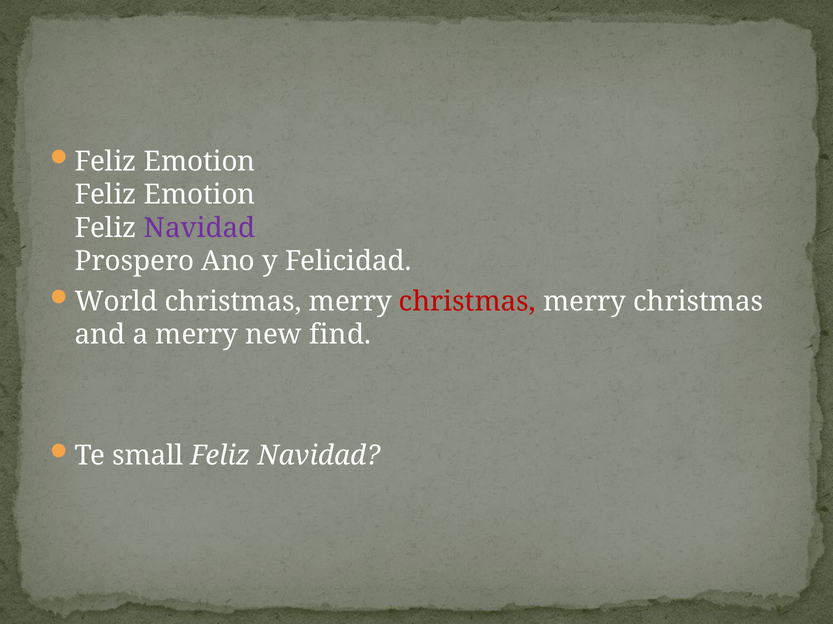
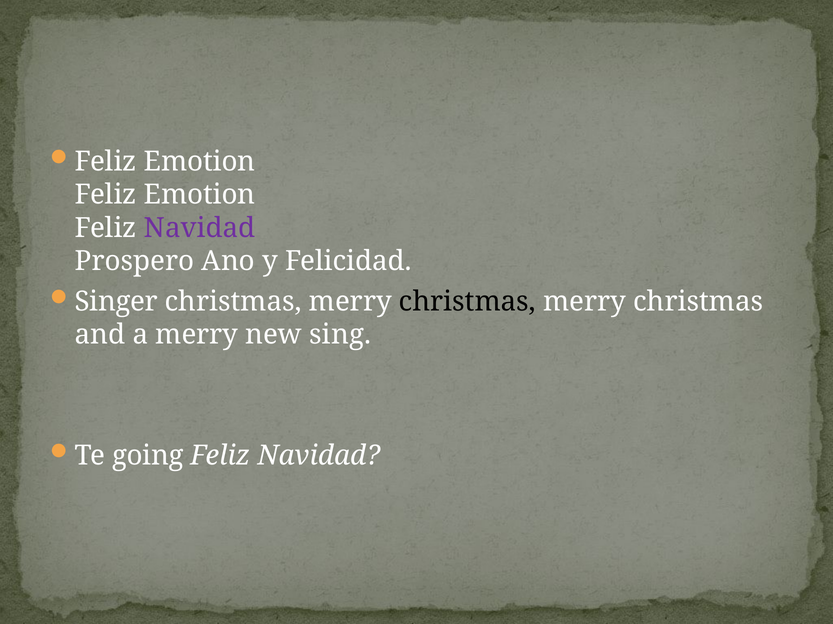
World: World -> Singer (116, 302)
christmas colour: red -> black (467, 302)
find: find -> sing (340, 335)
small: small -> going (148, 456)
